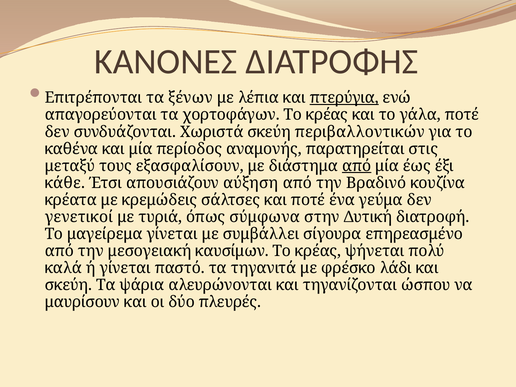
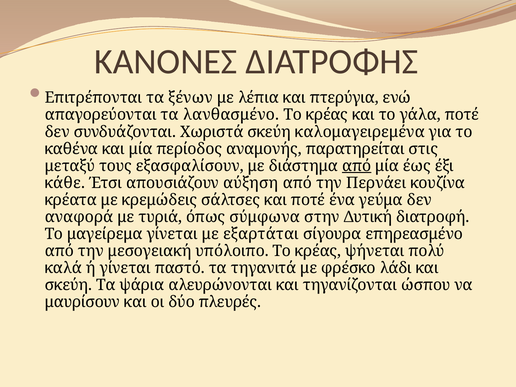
πτερύγια underline: present -> none (344, 98)
χορτοφάγων: χορτοφάγων -> λανθασμένο (231, 115)
περιβαλλοντικών: περιβαλλοντικών -> καλομαγειρεμένα (360, 132)
Βραδινό: Βραδινό -> Περνάει (376, 183)
γενετικοί: γενετικοί -> αναφορά (79, 217)
συμβάλλει: συμβάλλει -> εξαρτάται (261, 234)
καυσίμων: καυσίμων -> υπόλοιπο (232, 251)
